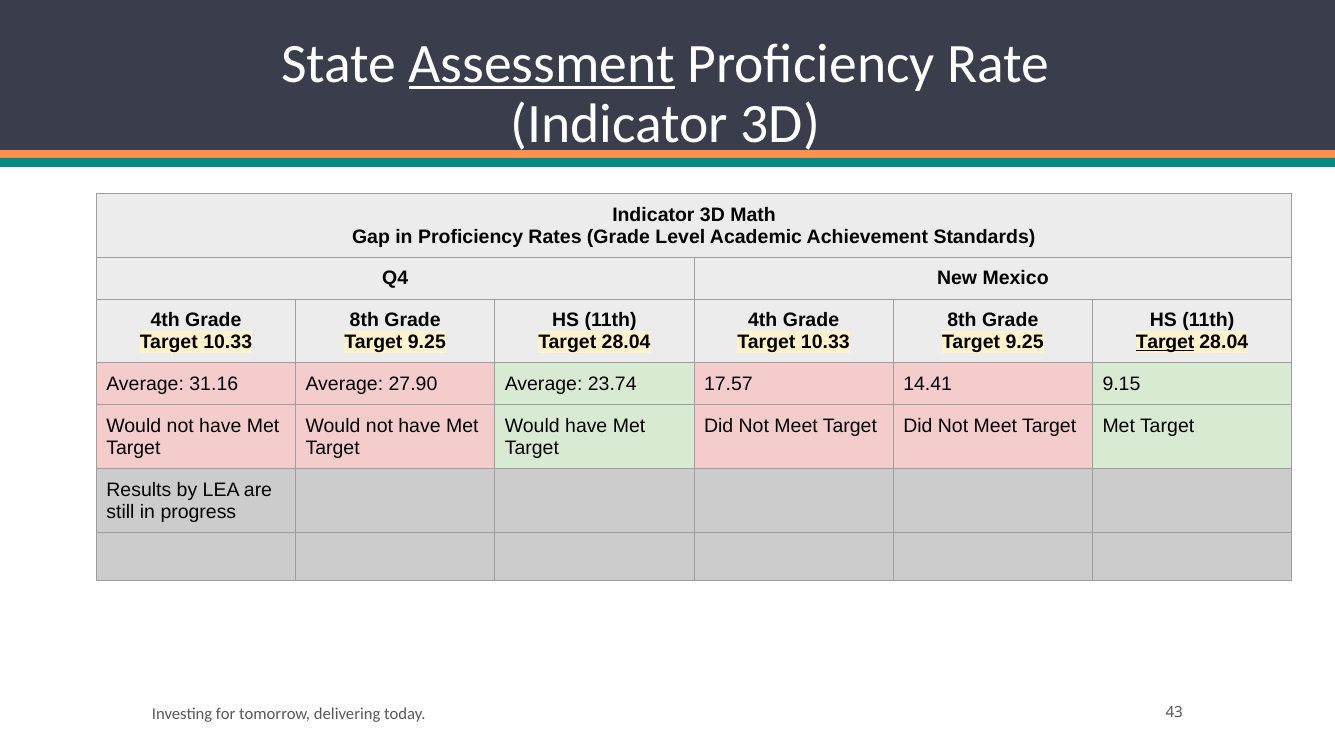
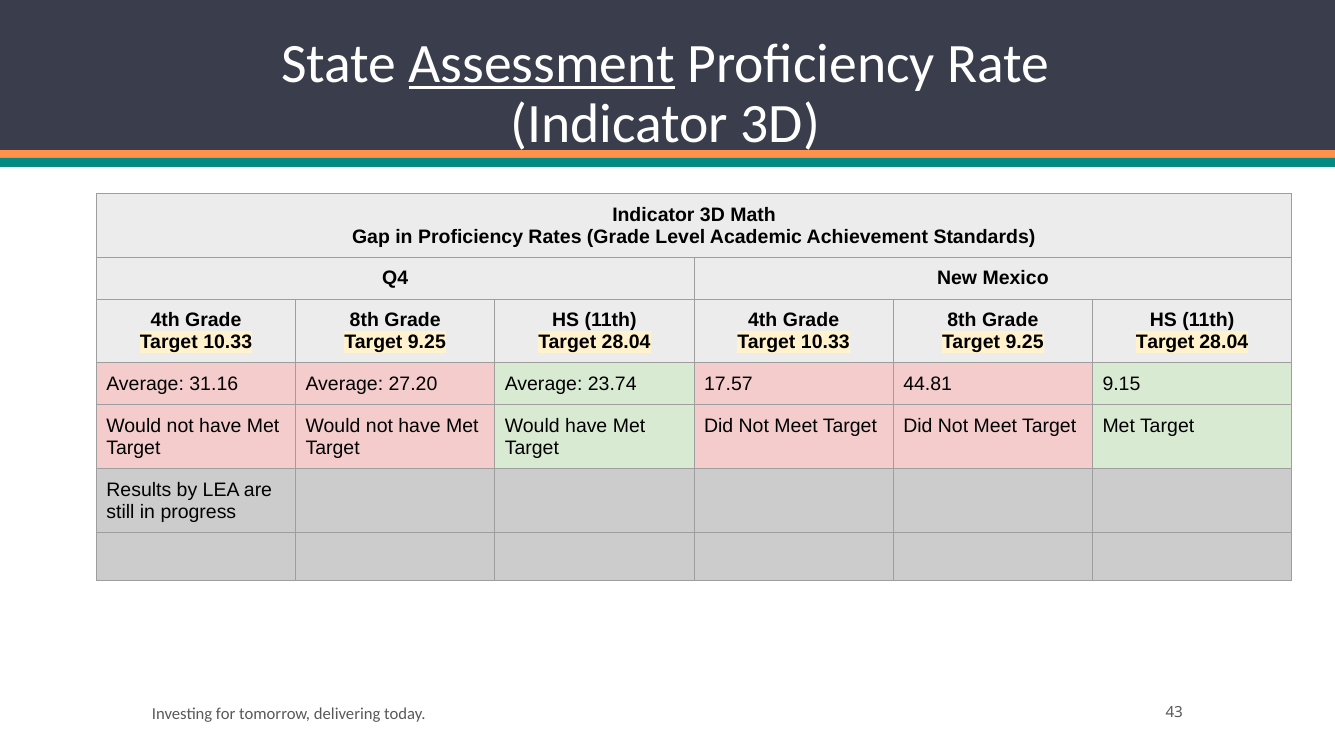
Target underline: present -> none (1165, 342)
27.90: 27.90 -> 27.20 (413, 384)
14.41: 14.41 -> 44.81 (928, 384)
